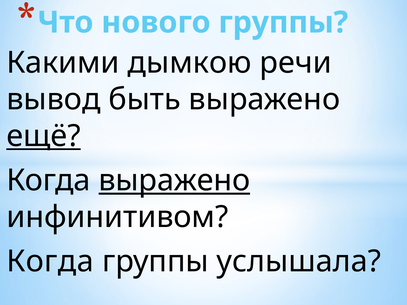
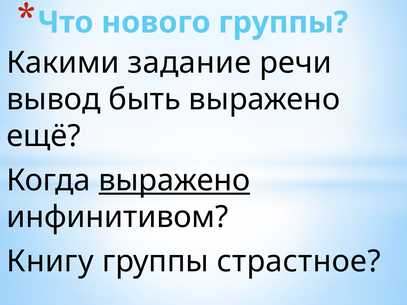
дымкою: дымкою -> задание (189, 63)
ещё underline: present -> none (44, 136)
Когда: Когда -> Книгу (50, 262)
услышала: услышала -> страстное (299, 262)
